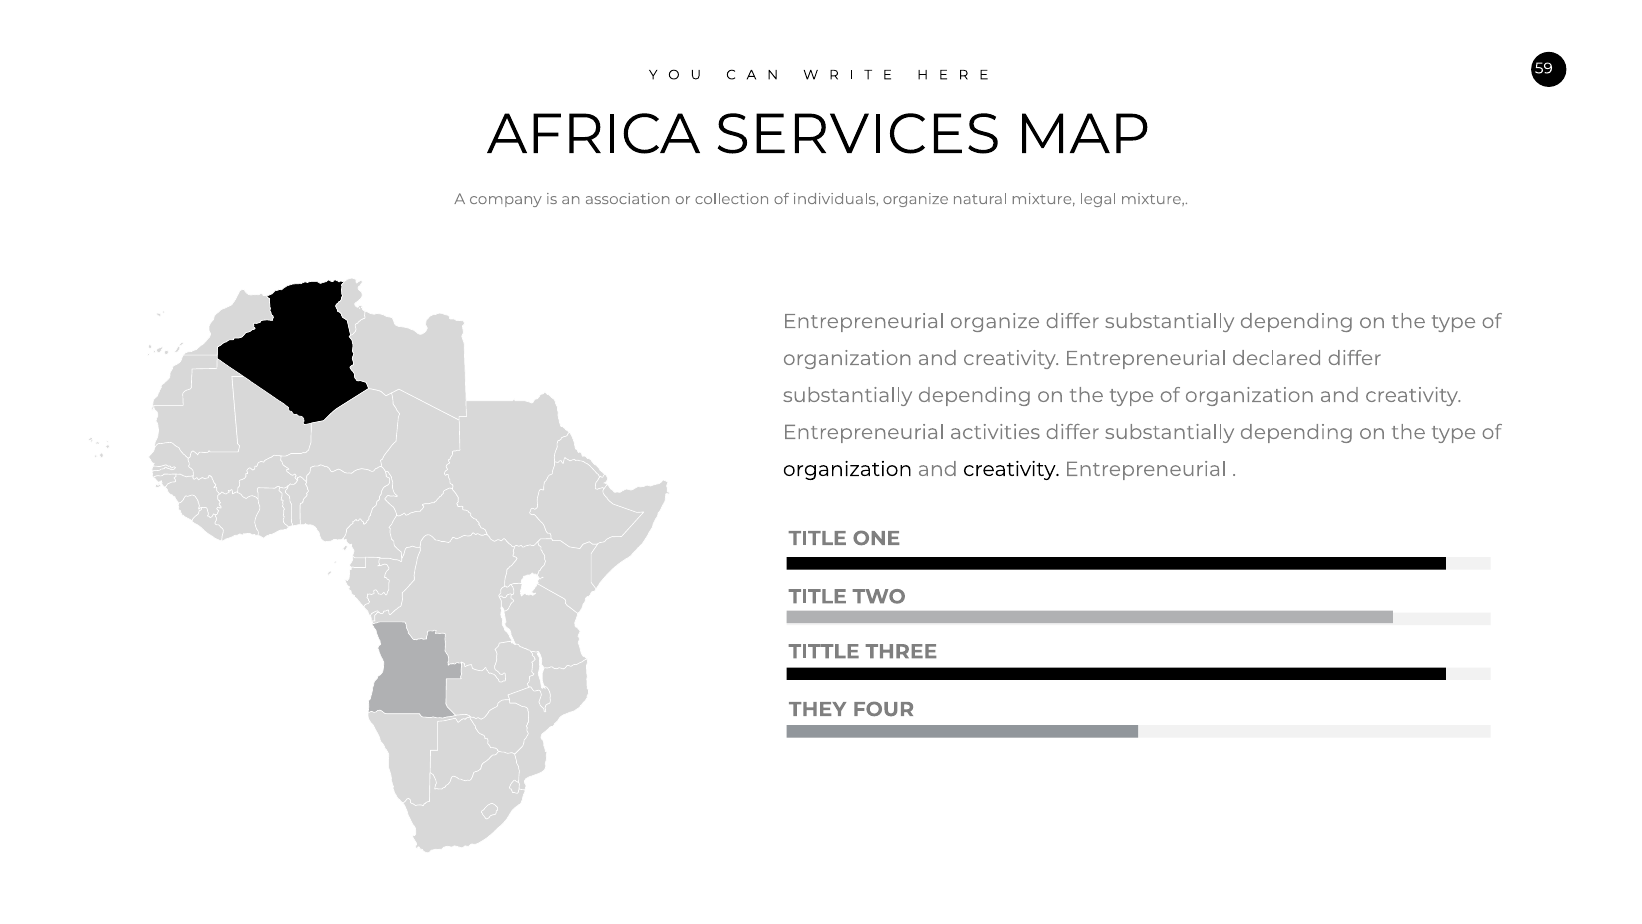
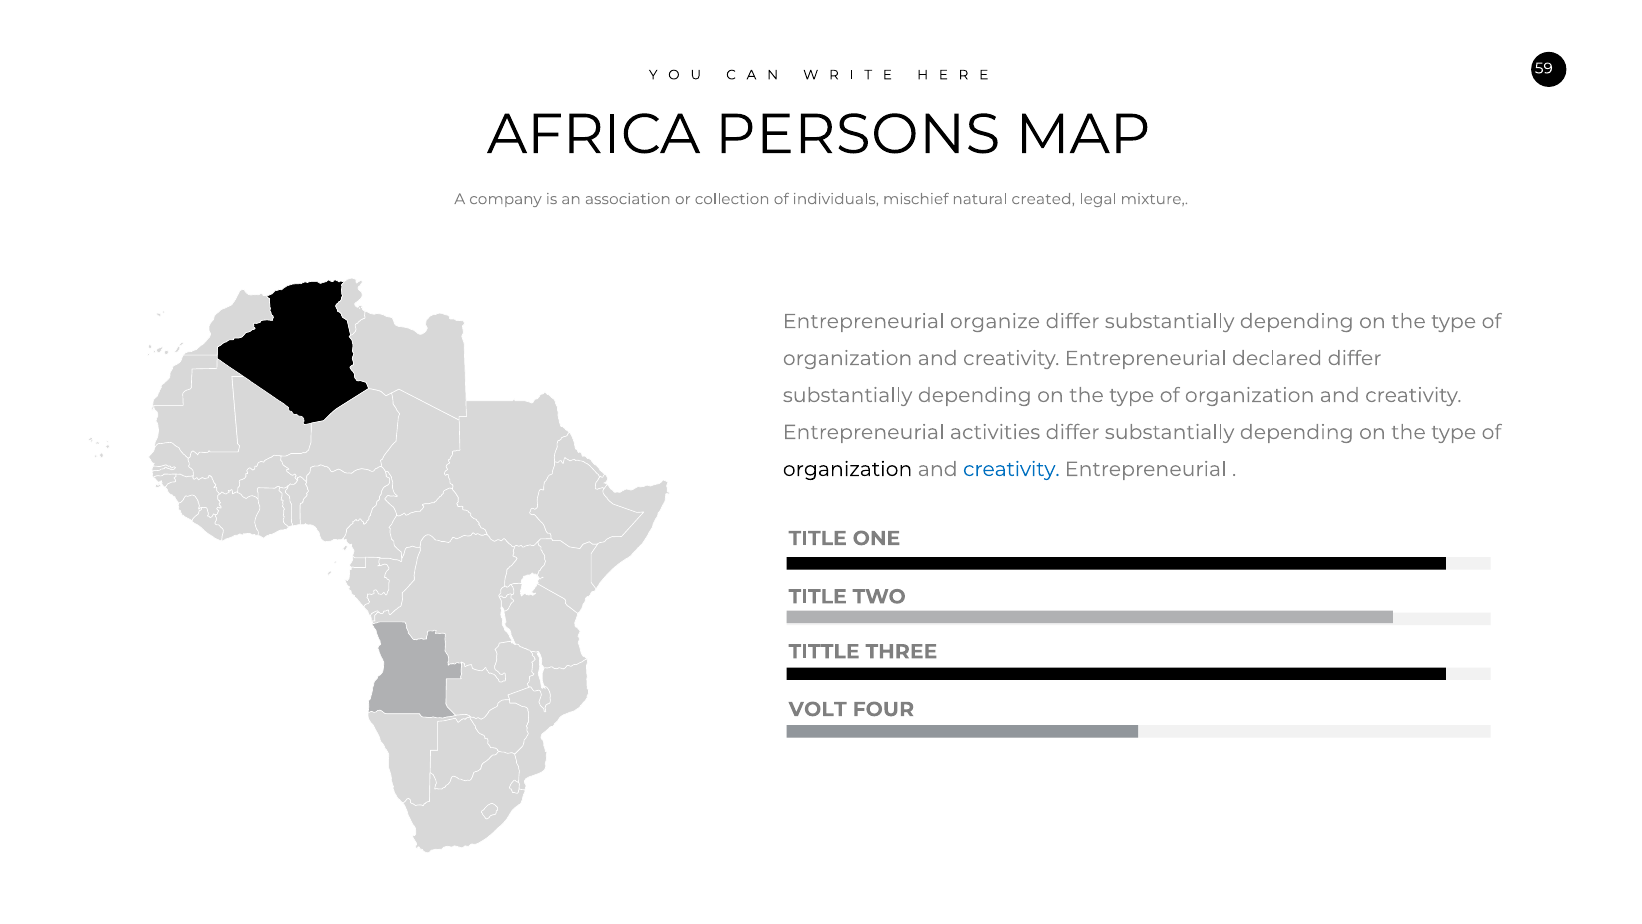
SERVICES: SERVICES -> PERSONS (858, 134)
individuals organize: organize -> mischief (916, 199)
natural mixture: mixture -> created (1043, 199)
creativity colour: black -> blue (1011, 469)
THEY: THEY -> VOLT (818, 709)
